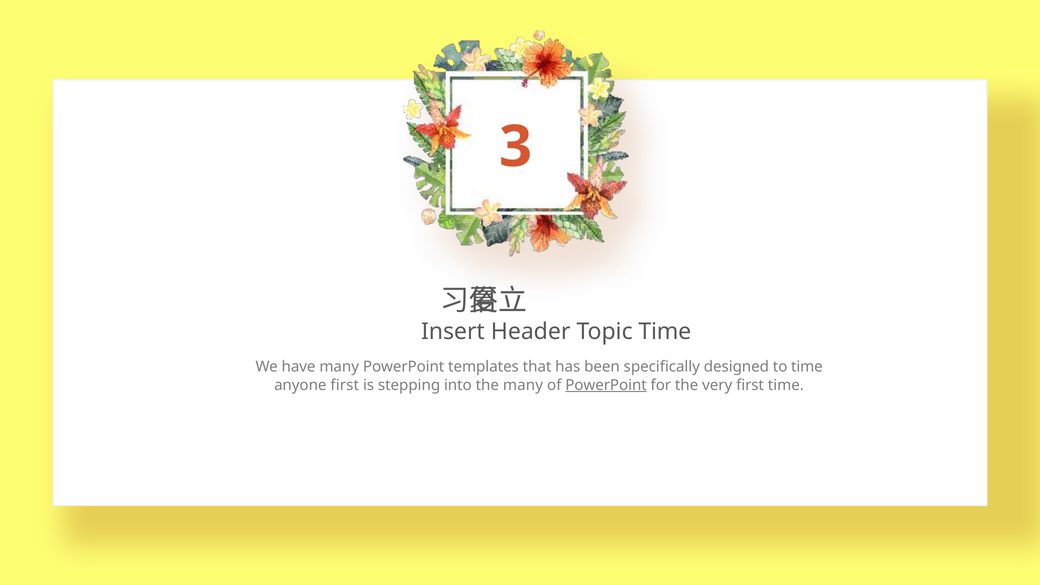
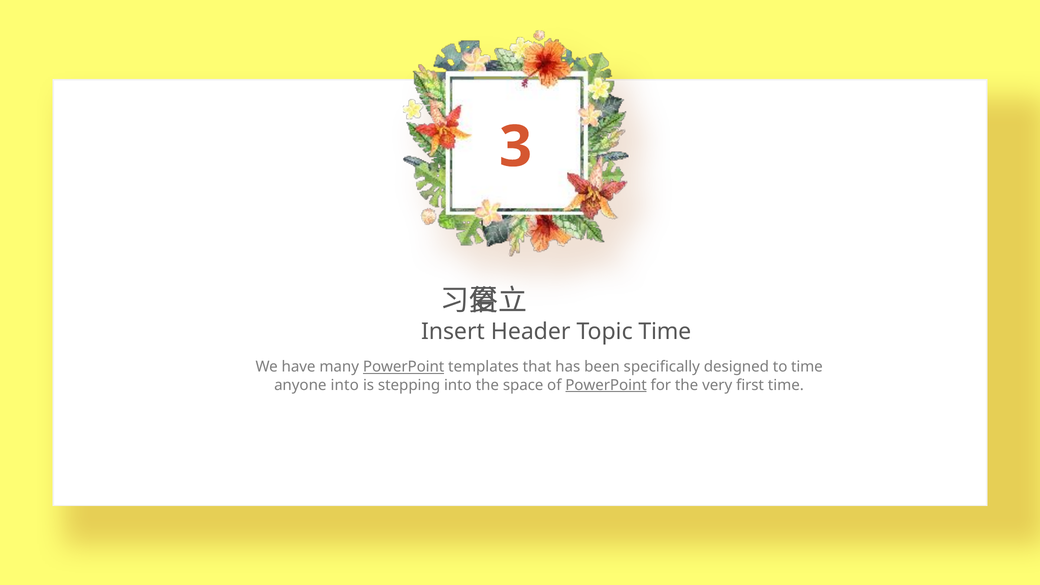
PowerPoint underline: none -> present (404, 367)
anyone first: first -> into (345, 385)
the many: many -> space (523, 385)
